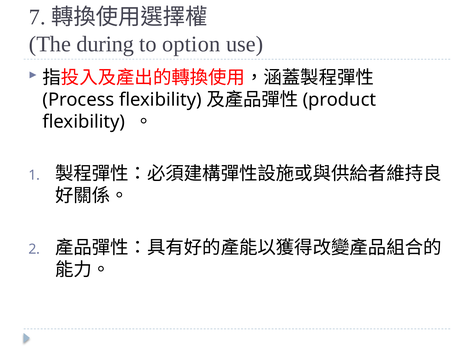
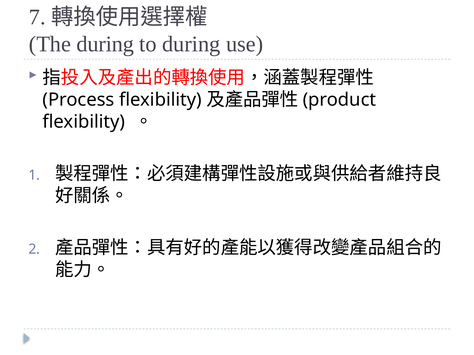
to option: option -> during (191, 44)
